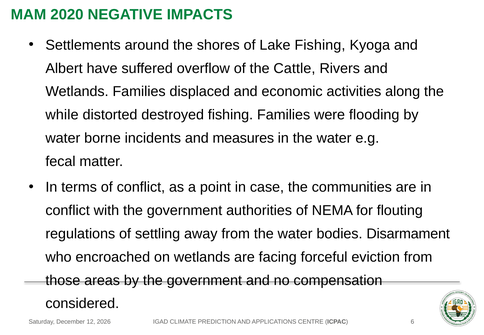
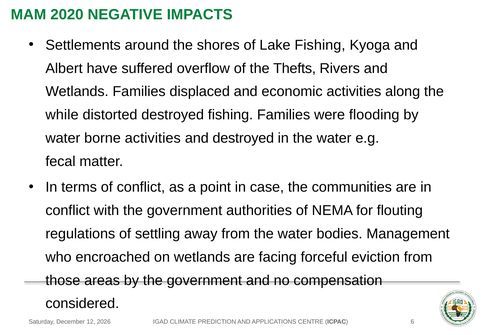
Cattle: Cattle -> Thefts (295, 68)
borne incidents: incidents -> activities (153, 138)
and measures: measures -> destroyed (243, 138)
Disarmament: Disarmament -> Management (408, 234)
